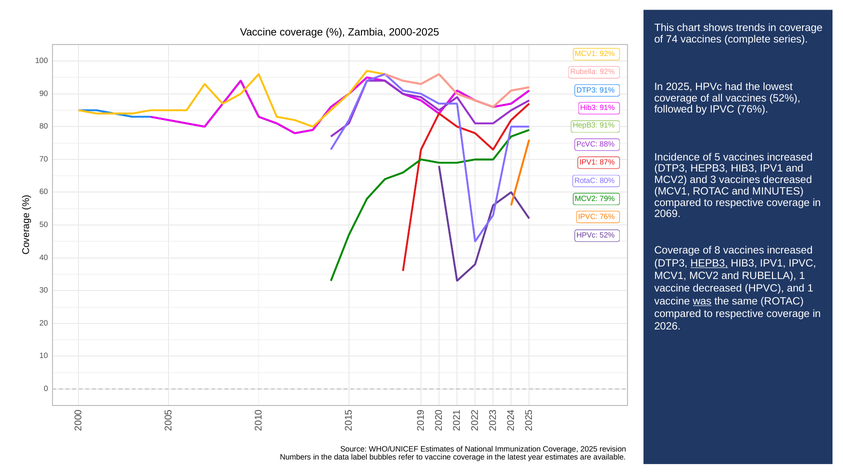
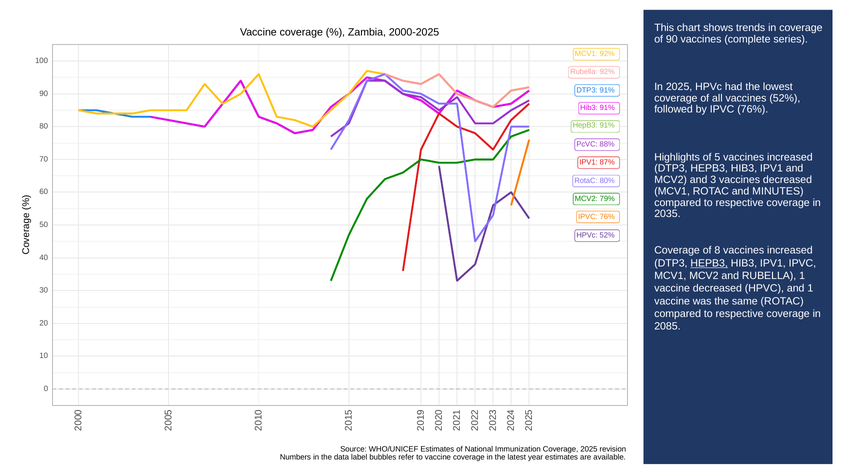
of 74: 74 -> 90 (672, 39)
Incidence: Incidence -> Highlights (677, 157)
2069: 2069 -> 2035 (667, 214)
was underline: present -> none (702, 301)
2026: 2026 -> 2085 (667, 326)
